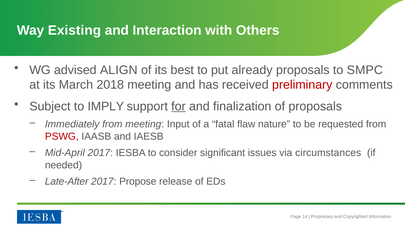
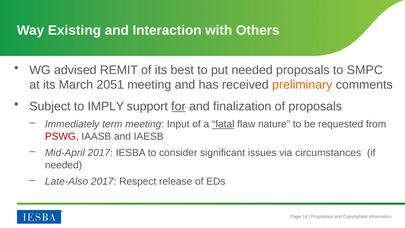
ALIGN: ALIGN -> REMIT (119, 70)
put already: already -> needed (252, 70)
2018: 2018 -> 2051 (110, 85)
preliminary colour: red -> orange (302, 85)
Immediately from: from -> term (112, 124)
fatal underline: none -> present (223, 124)
Late-After: Late-After -> Late-Also (67, 181)
Propose: Propose -> Respect (138, 181)
